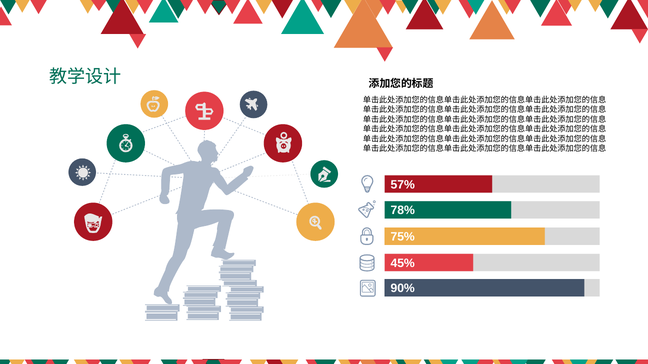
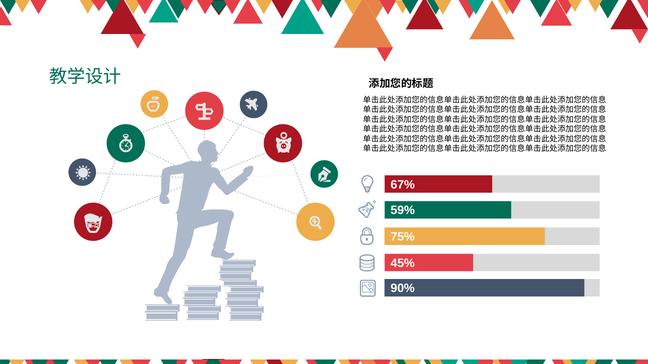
57%: 57% -> 67% (403, 185)
78%: 78% -> 59% (403, 211)
